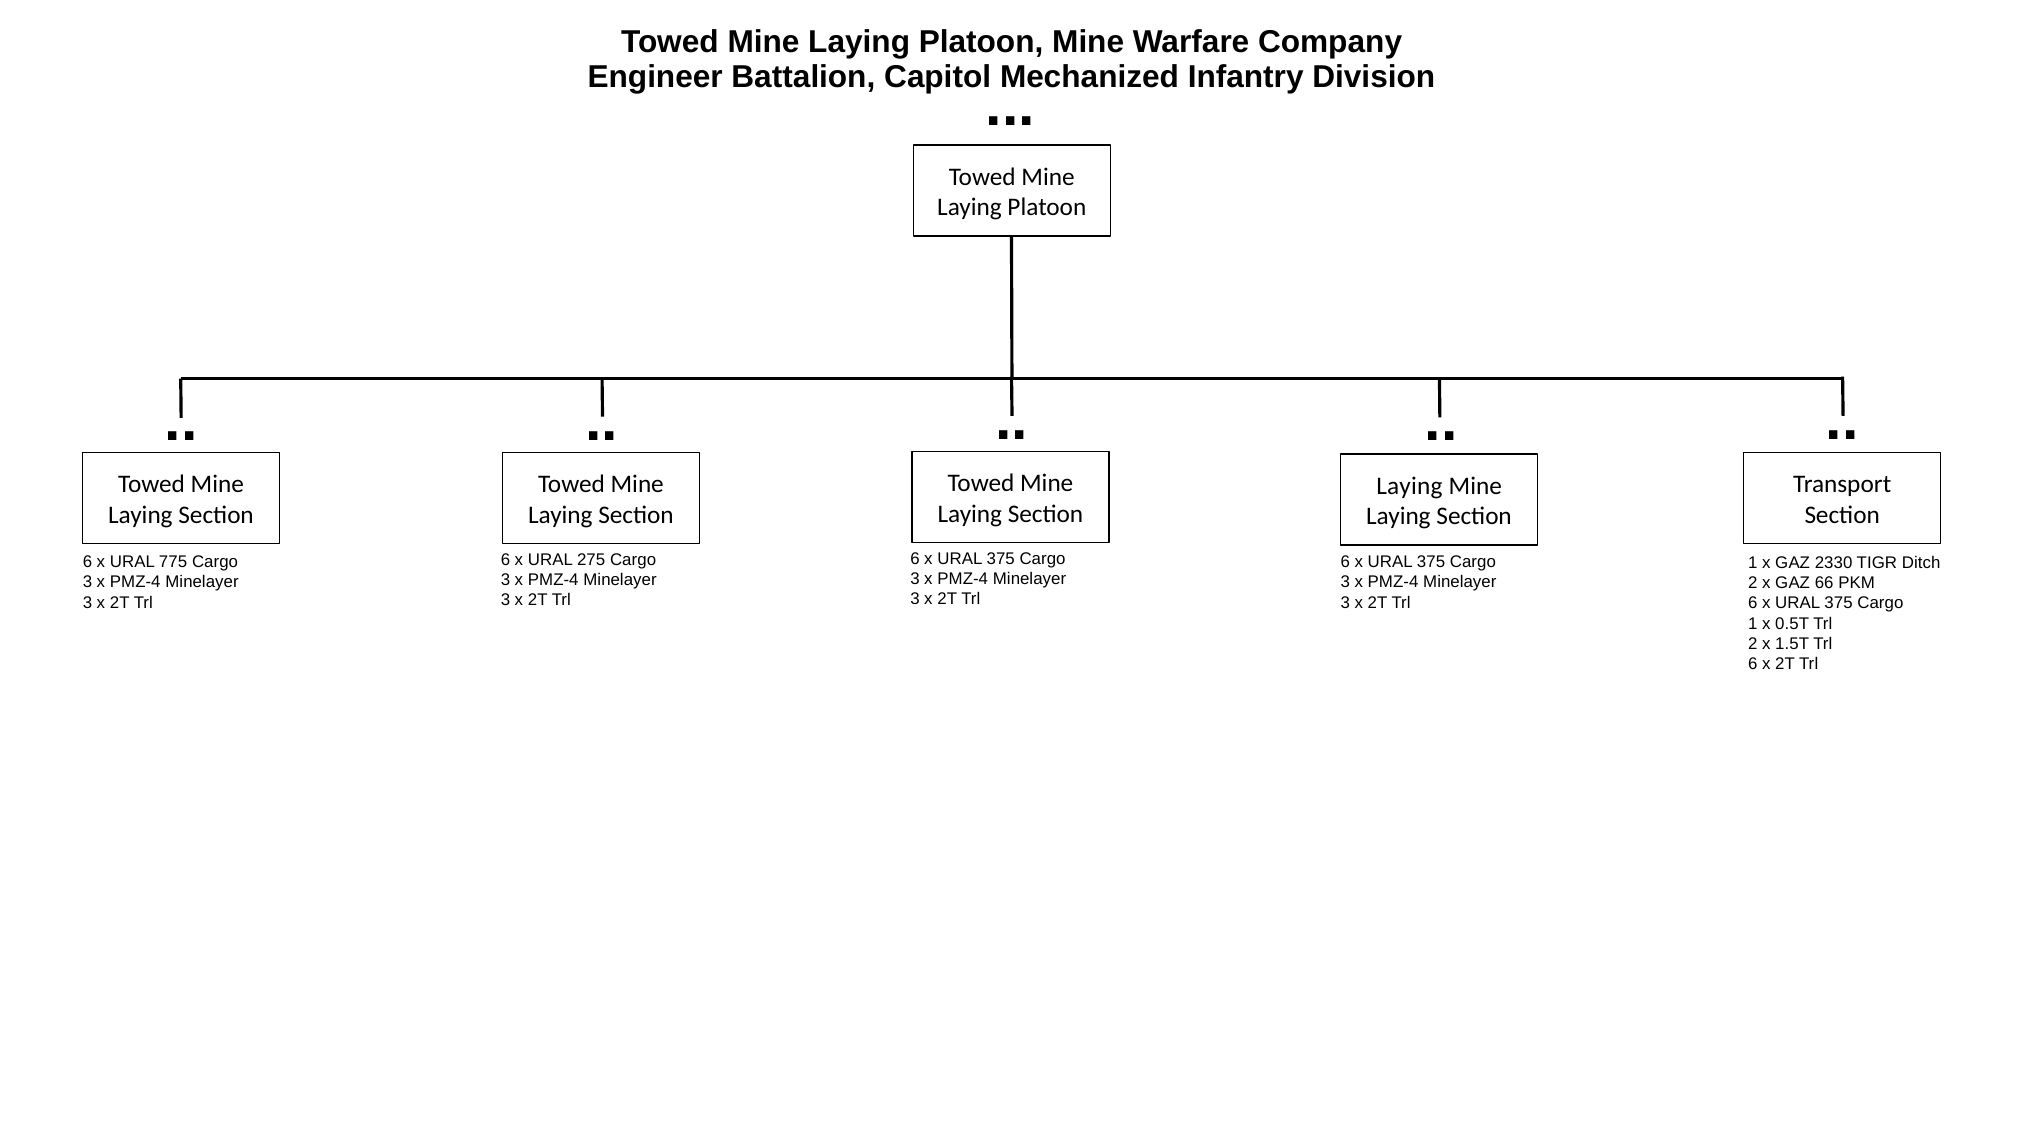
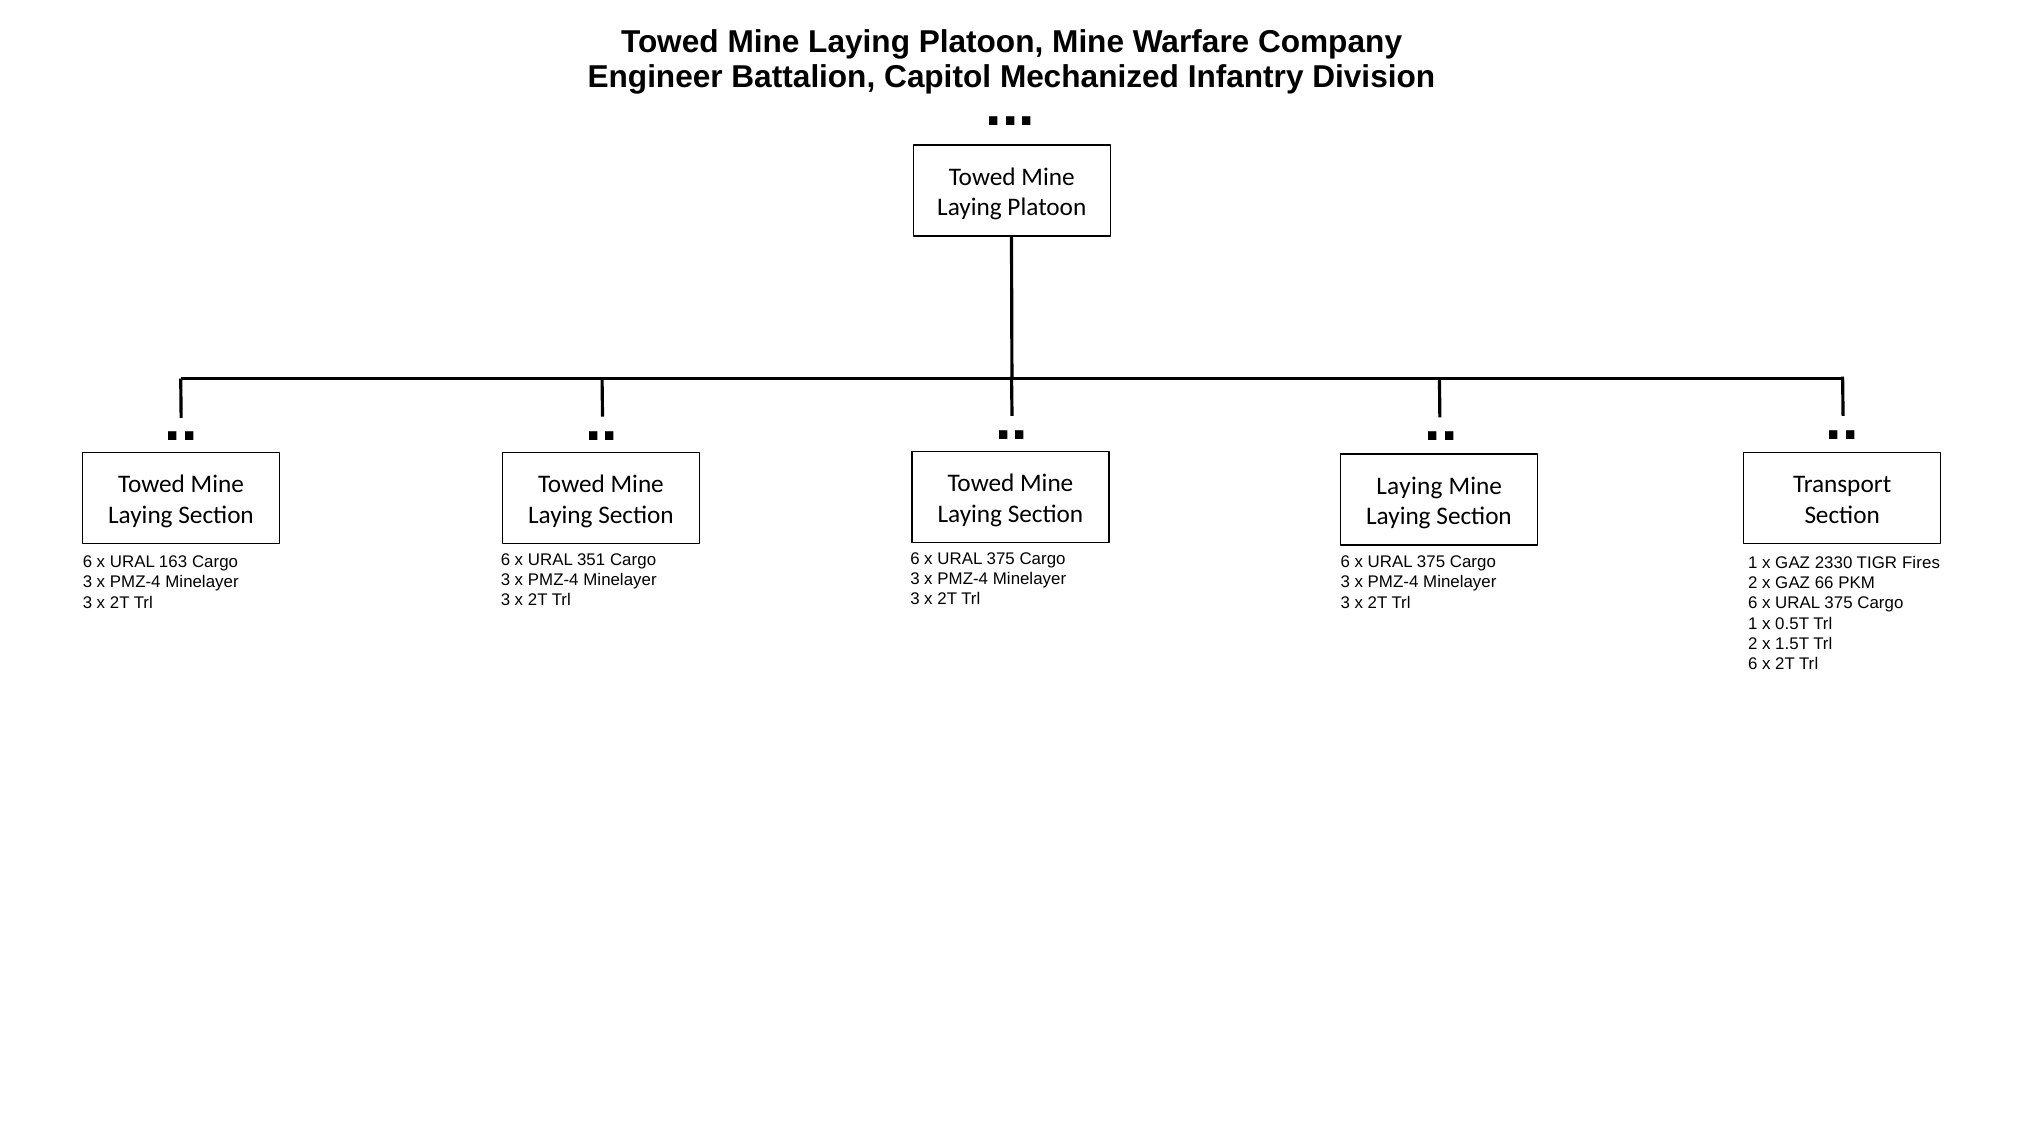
275: 275 -> 351 (591, 560)
775: 775 -> 163 (173, 562)
Ditch: Ditch -> Fires (1921, 563)
